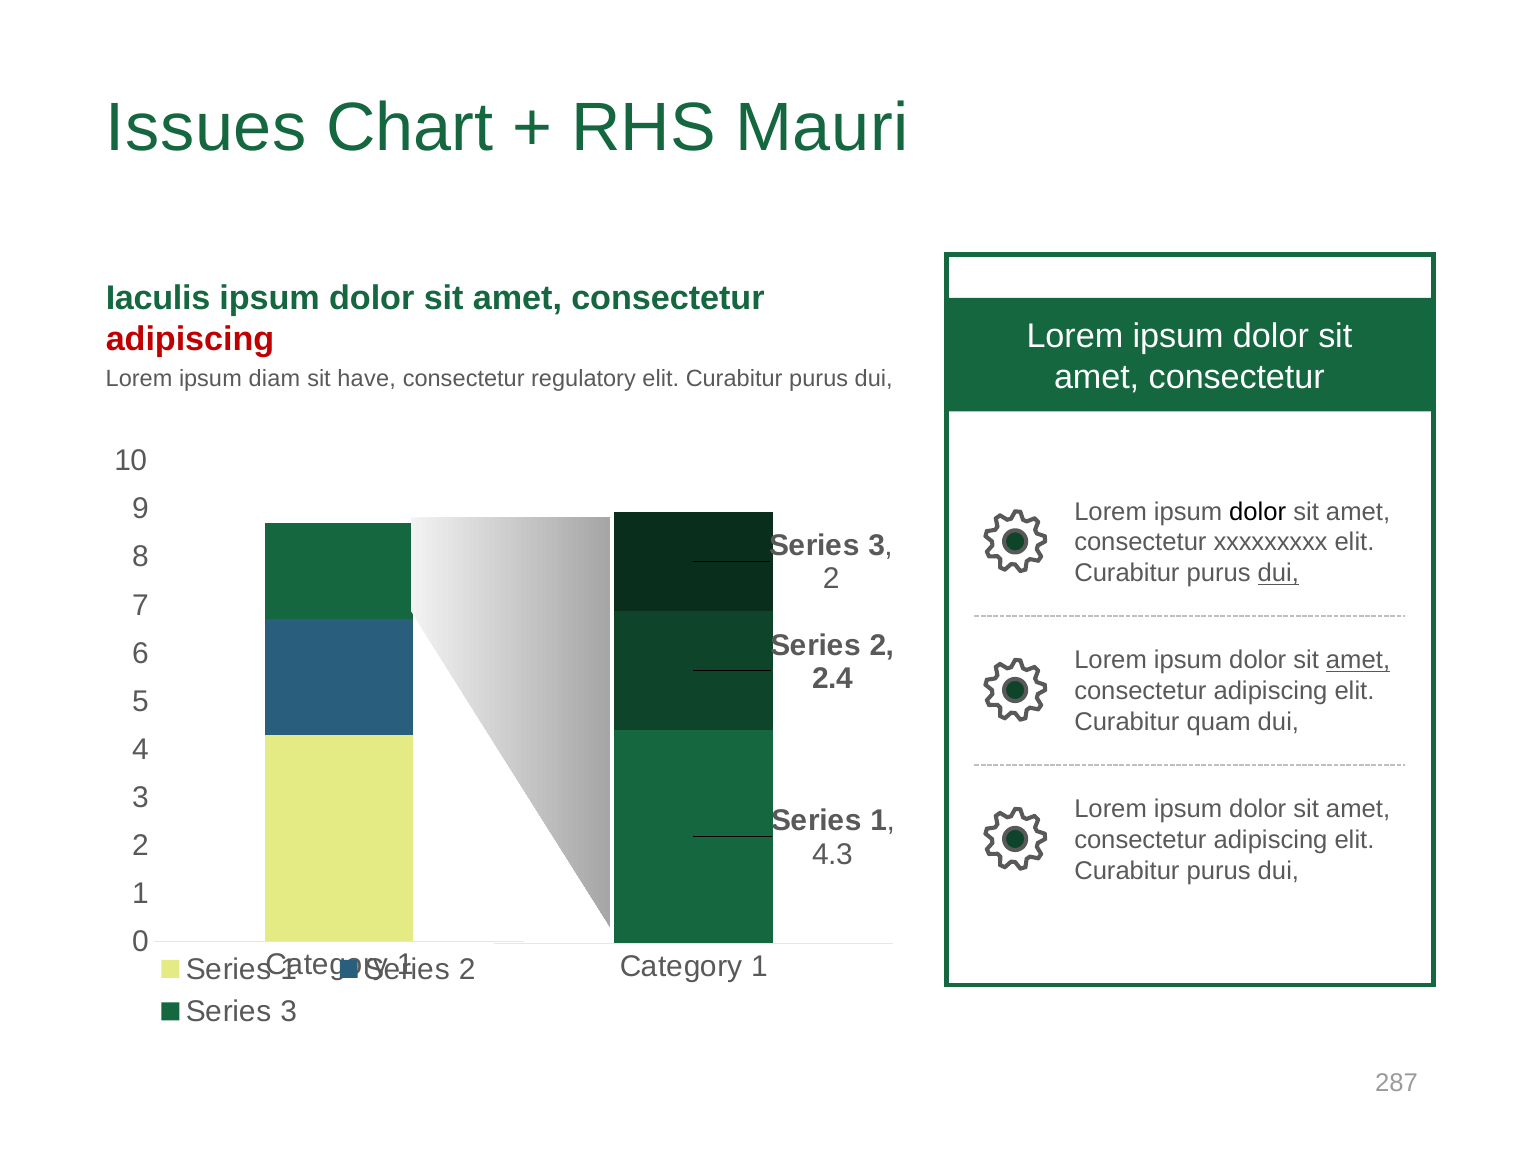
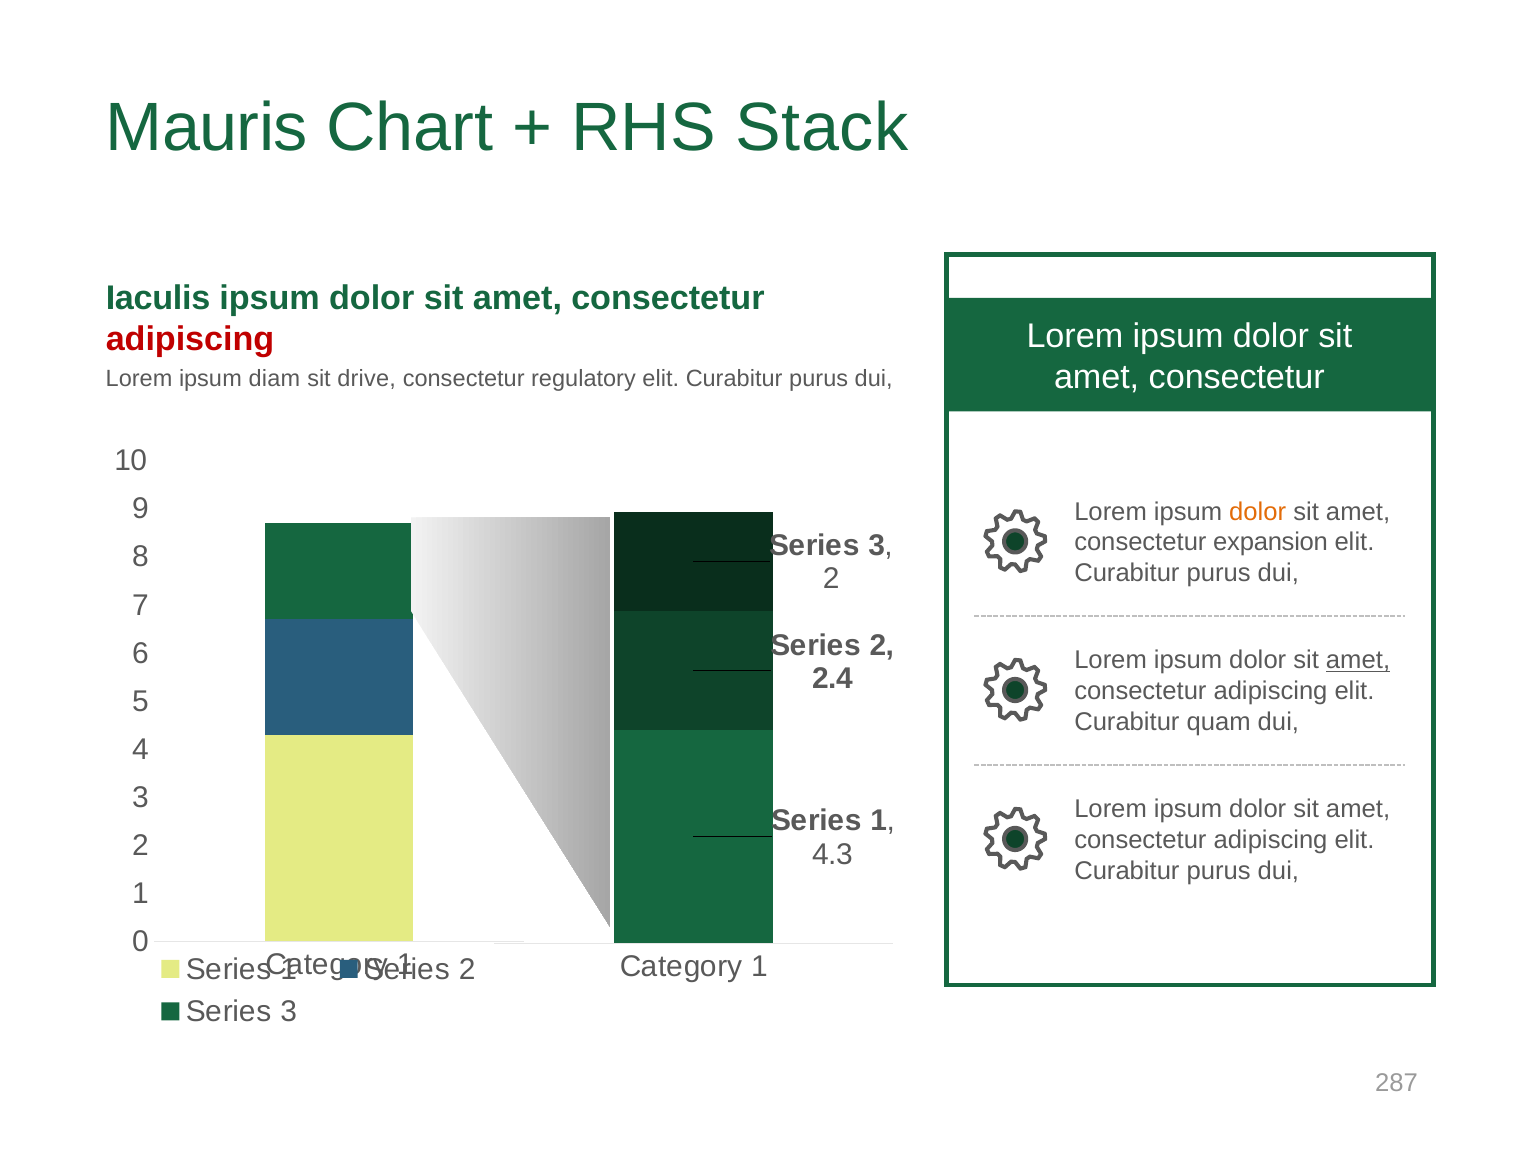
Issues: Issues -> Mauris (207, 128)
Mauri: Mauri -> Stack (822, 128)
have: have -> drive (367, 379)
dolor colour: black -> orange (1258, 512)
xxxxxxxxx: xxxxxxxxx -> expansion (1271, 543)
dui underline: present -> none (1278, 573)
